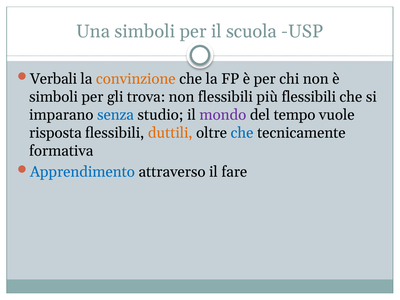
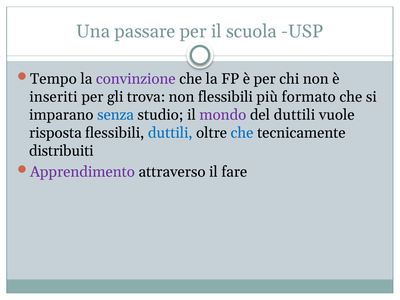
Una simboli: simboli -> passare (145, 31)
Verbali: Verbali -> Tempo (53, 79)
convinzione colour: orange -> purple (136, 79)
simboli: simboli -> inseriti (53, 97)
più flessibili: flessibili -> formato (309, 97)
del tempo: tempo -> duttili (294, 115)
duttili colour: orange -> blue (170, 133)
formativa: formativa -> distribuiti (61, 151)
Apprendimento colour: blue -> purple (82, 172)
